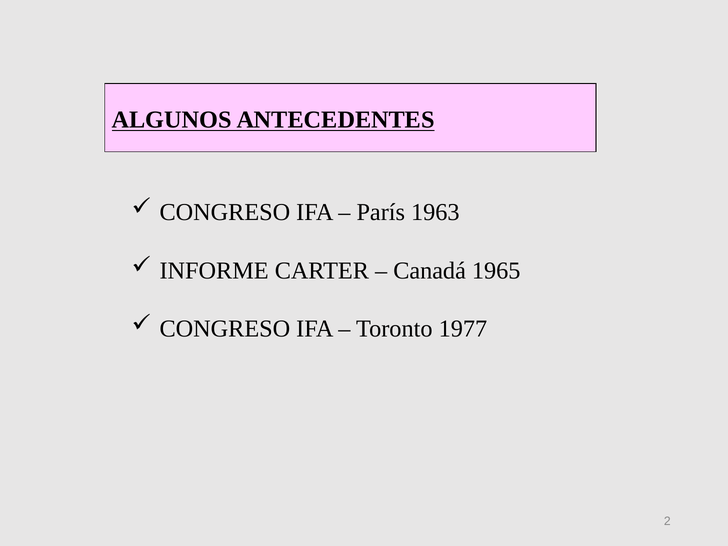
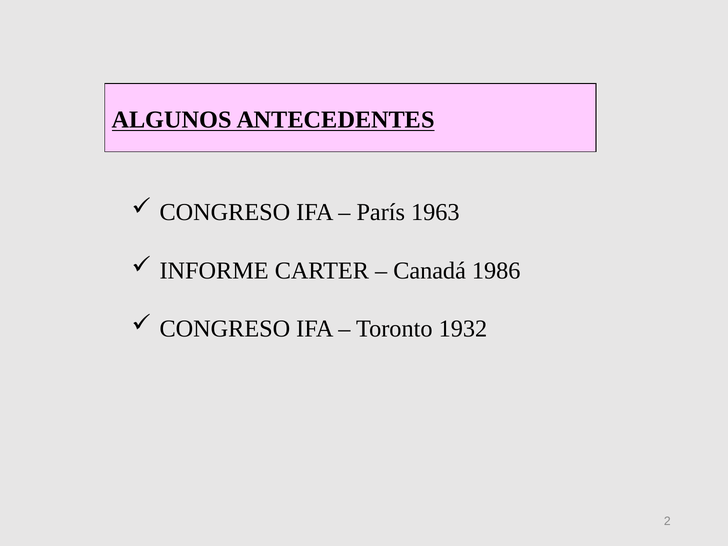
1965: 1965 -> 1986 (496, 271)
1977: 1977 -> 1932 (463, 329)
